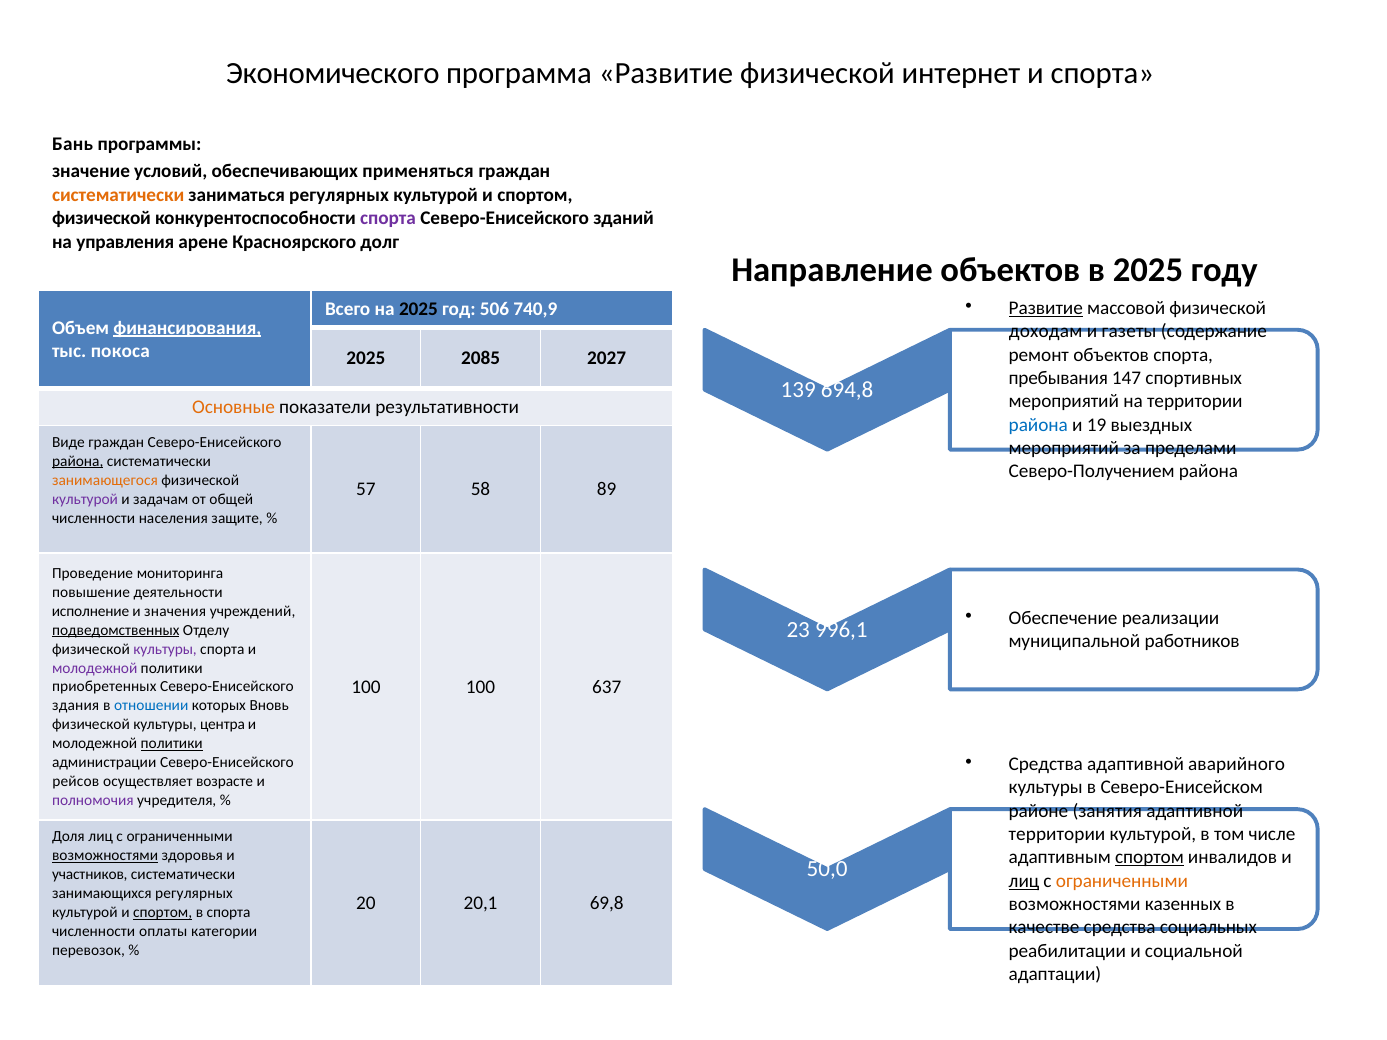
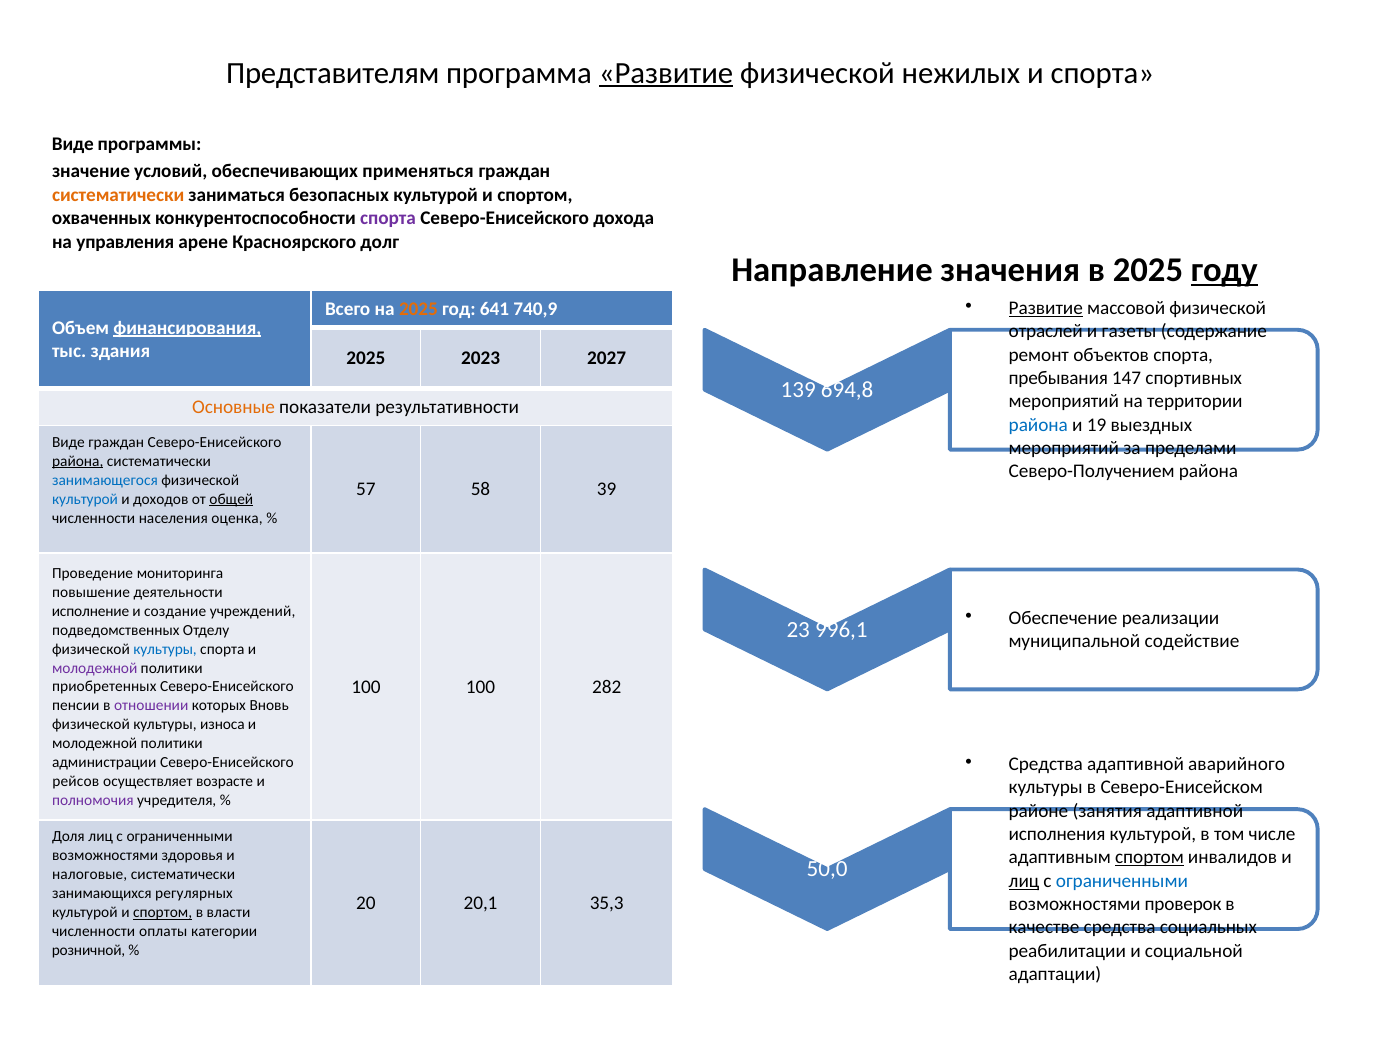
Экономического: Экономического -> Представителям (333, 73)
Развитие underline: none -> present (666, 73)
интернет: интернет -> нежилых (961, 73)
Бань: Бань -> Виде (73, 144)
заниматься регулярных: регулярных -> безопасных (339, 195)
физической: физической -> охваченных (102, 218)
зданий: зданий -> дохода (624, 218)
Направление объектов: объектов -> значения (1010, 270)
году underline: none -> present (1224, 270)
2025 colour: black -> orange (418, 309)
506: 506 -> 641 (495, 309)
доходам: доходам -> отраслей (1046, 331)
покоса: покоса -> здания (120, 351)
2085: 2085 -> 2023 (481, 358)
занимающегося colour: orange -> blue (105, 480)
89: 89 -> 39 (607, 490)
культурой colour: purple -> blue (85, 499)
задачам: задачам -> доходов (161, 499)
общей underline: none -> present (231, 499)
защите: защите -> оценка (237, 518)
значения: значения -> создание (175, 611)
подведомственных underline: present -> none (116, 630)
работников: работников -> содействие (1192, 641)
культуры colour: purple -> blue (165, 649)
637: 637 -> 282 (607, 687)
здания: здания -> пенсии (76, 706)
отношении colour: blue -> purple (151, 706)
центра: центра -> износа (222, 725)
политики underline: present -> none (172, 744)
территории: территории -> исполнения (1057, 834)
возможностями underline: present -> none (105, 856)
участников: участников -> налоговые (90, 875)
ограниченными colour: orange -> blue (1122, 881)
69,8: 69,8 -> 35,3 (607, 903)
казенных: казенных -> проверок (1183, 904)
в спорта: спорта -> власти (229, 913)
перевозок: перевозок -> розничной (89, 951)
